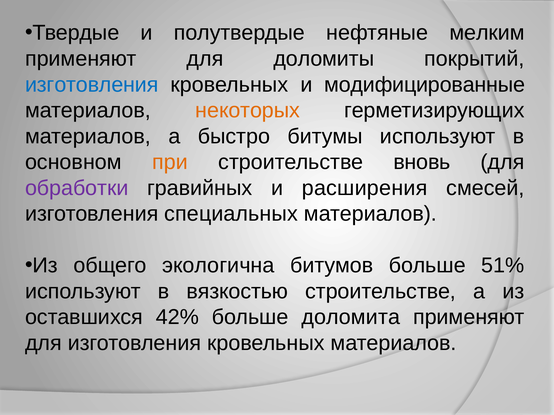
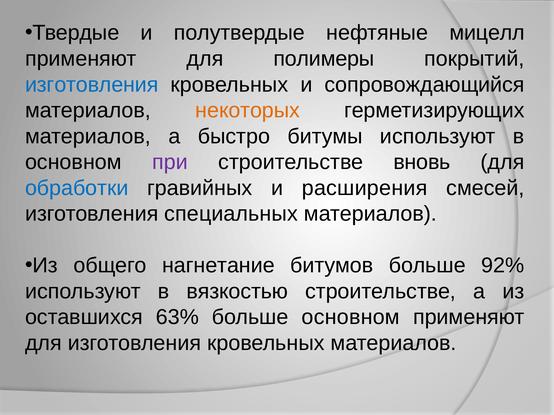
мелким: мелким -> мицелл (487, 33)
доломиты: доломиты -> полимеры (324, 59)
модифицированные: модифицированные -> сопровождающийся (425, 85)
при colour: orange -> purple (170, 162)
обработки colour: purple -> blue (77, 188)
экологична: экологична -> нагнетание (218, 266)
51%: 51% -> 92% (503, 266)
42%: 42% -> 63% (177, 317)
больше доломита: доломита -> основном (351, 317)
